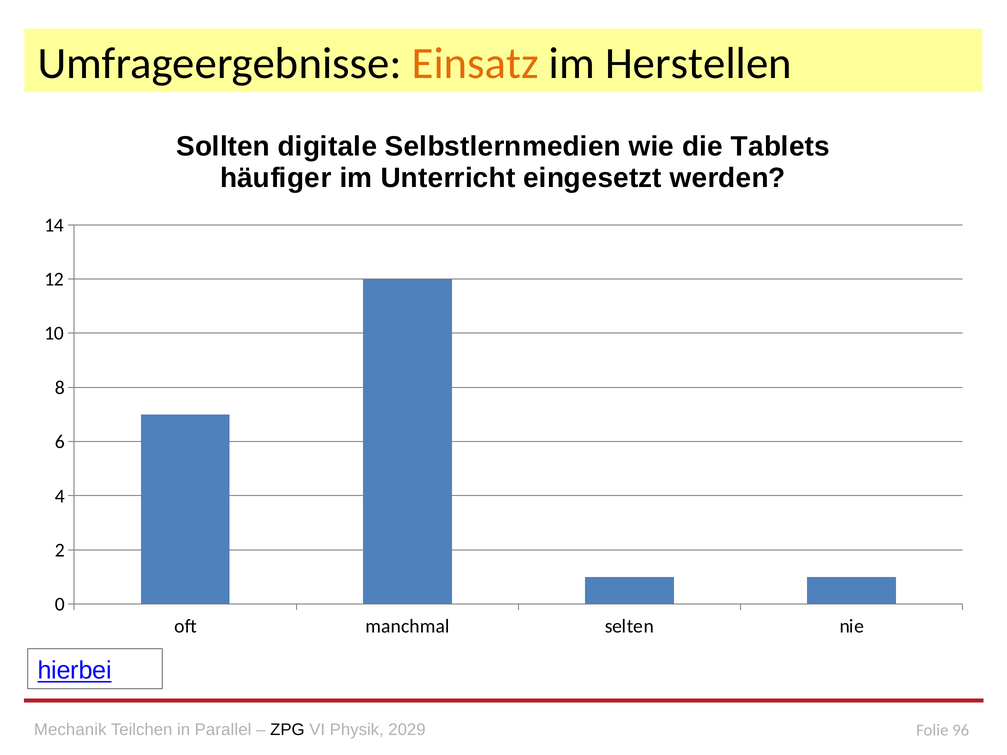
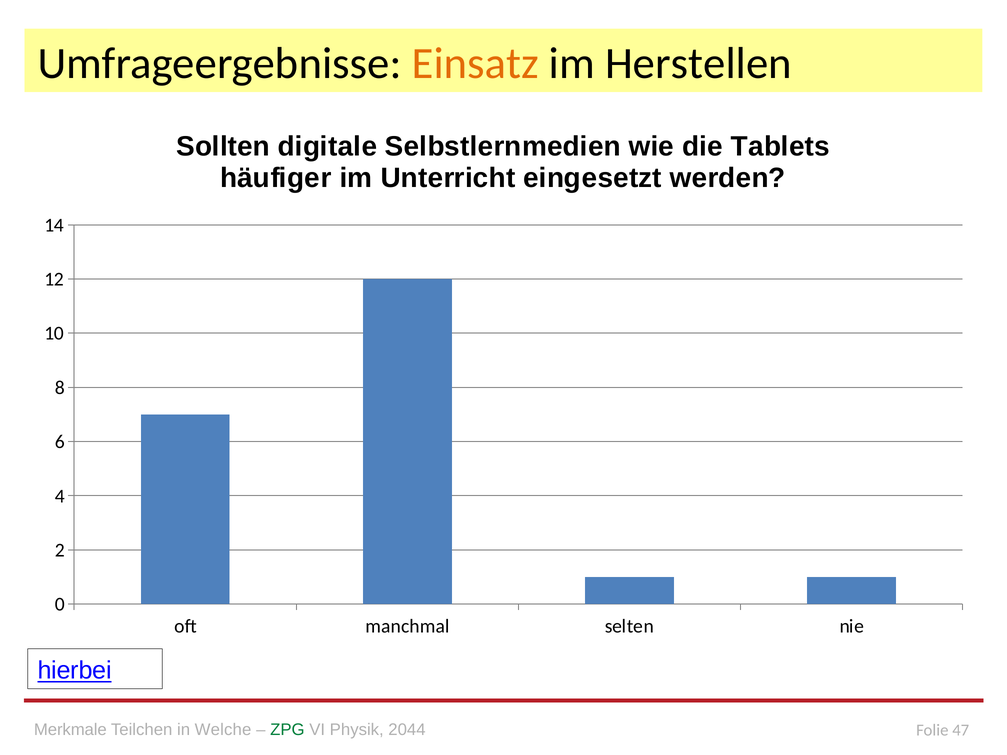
Mechanik: Mechanik -> Merkmale (70, 730)
Parallel: Parallel -> Welche (223, 730)
ZPG colour: black -> green (287, 730)
2029: 2029 -> 2044 (407, 730)
96: 96 -> 47 (961, 730)
